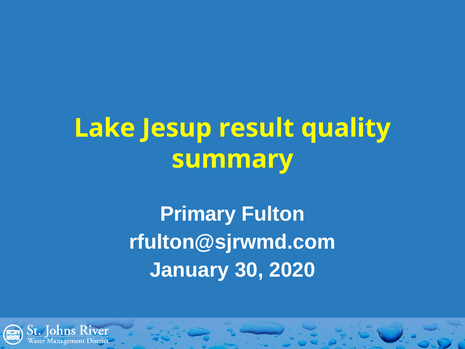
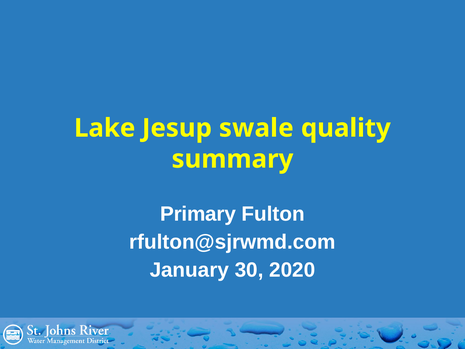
result: result -> swale (256, 128)
